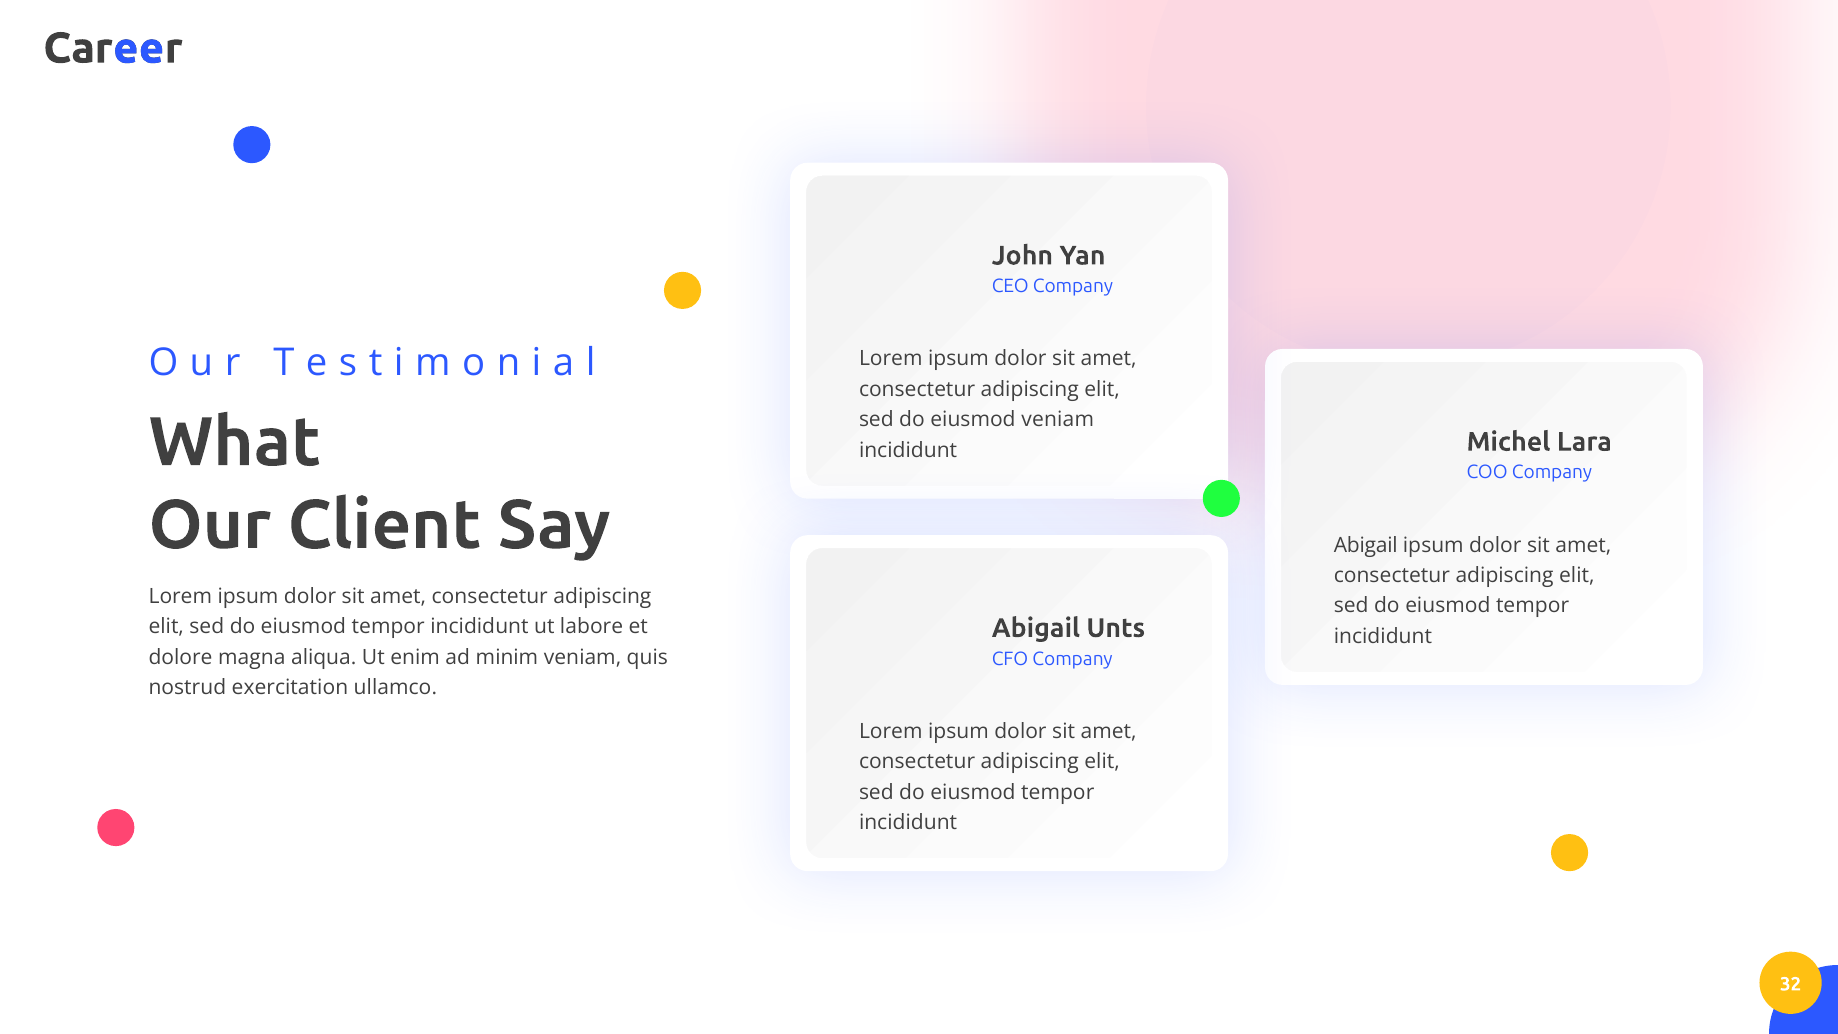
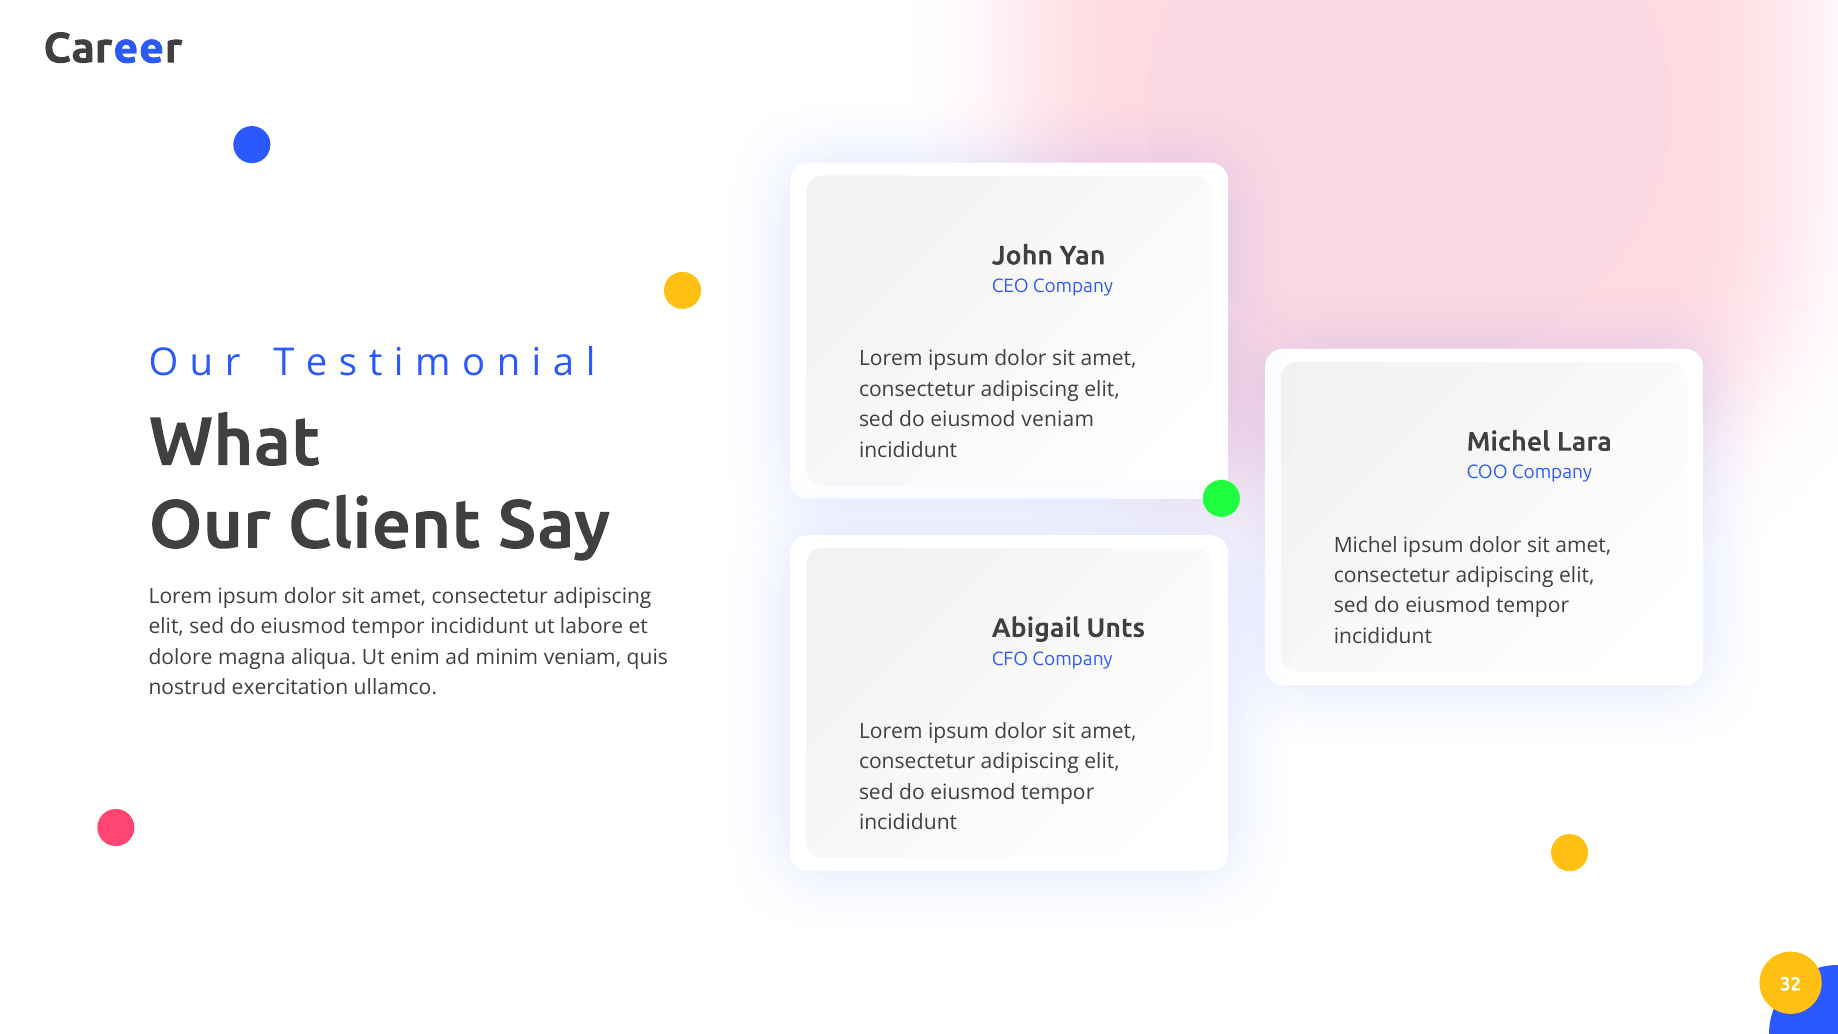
Abigail: Abigail -> Michel (1366, 545)
